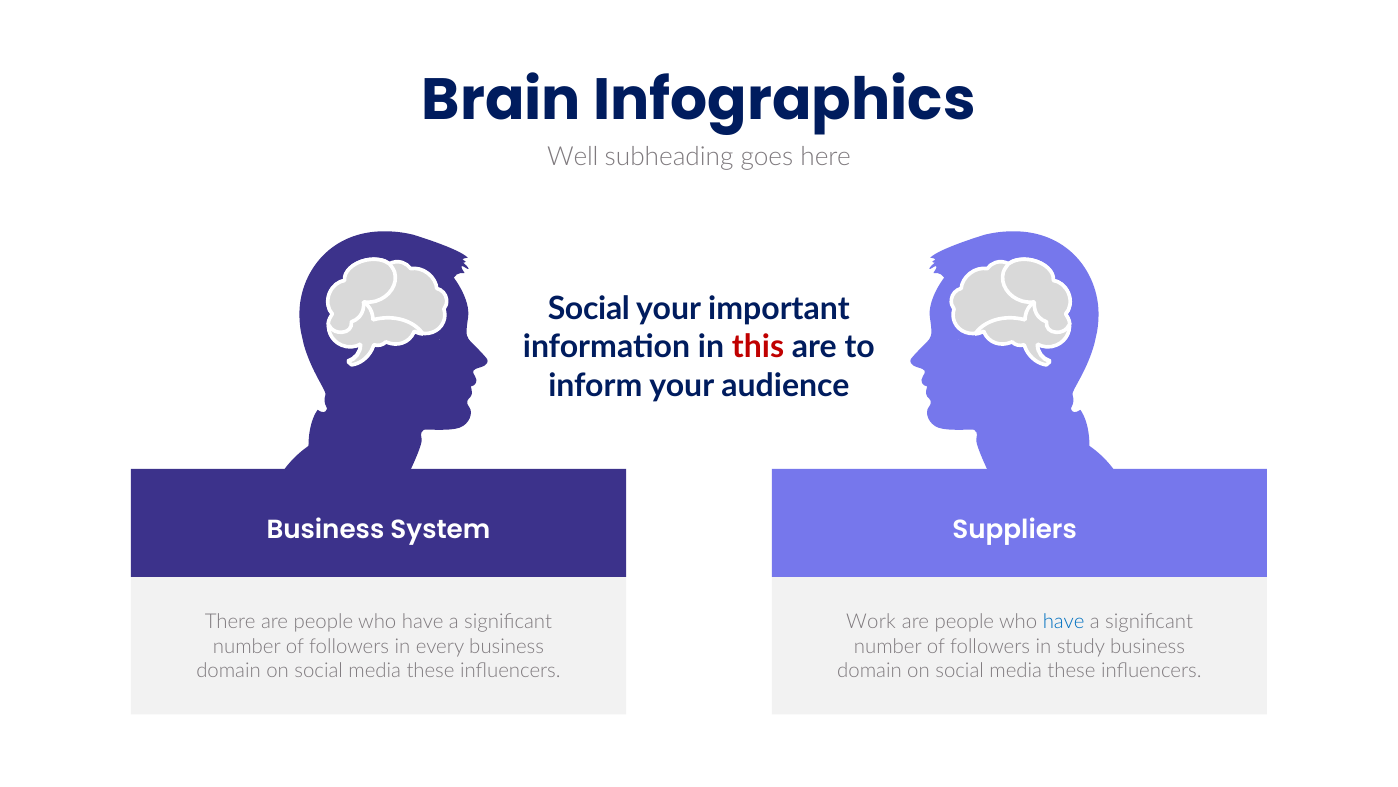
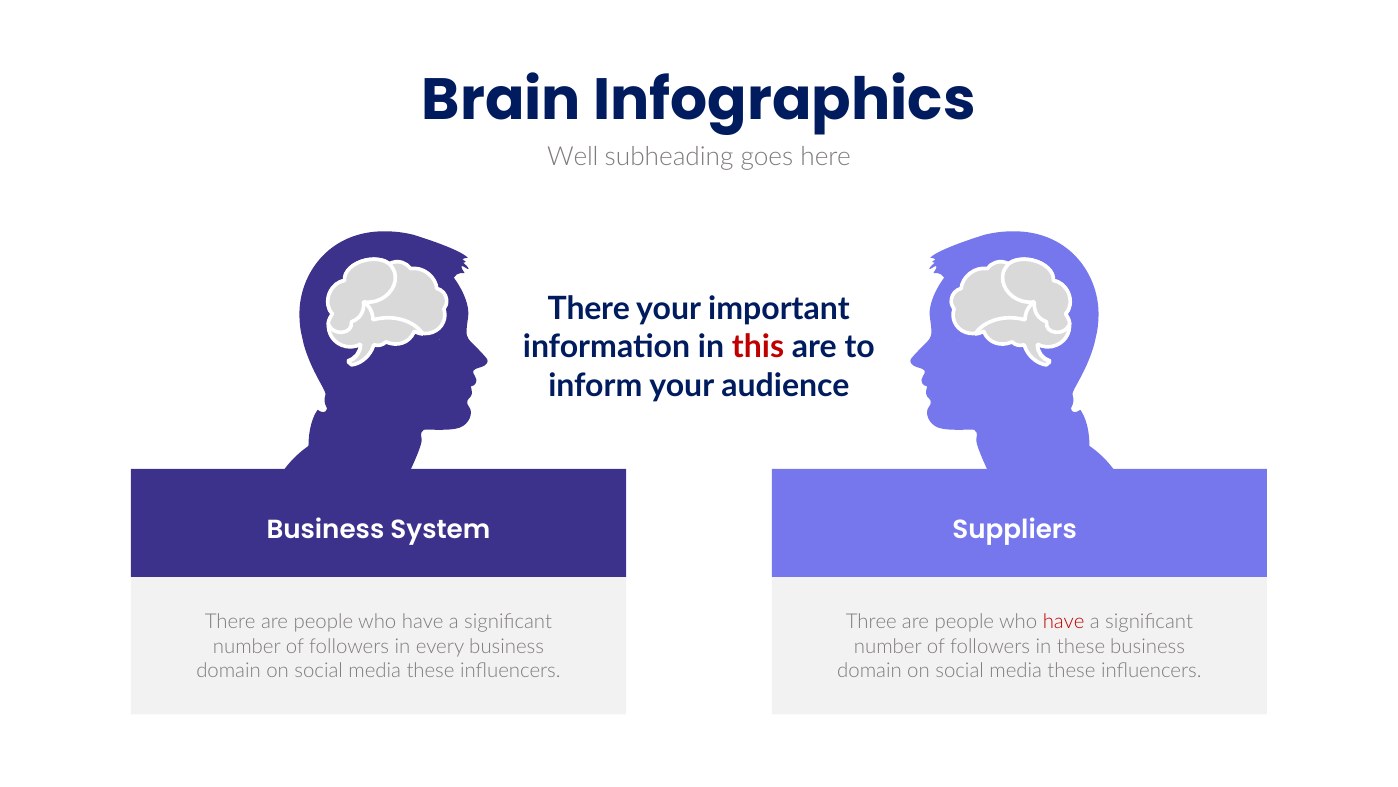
Social: Social -> There (589, 309)
Work: Work -> Three (871, 622)
have colour: blue -> red (1064, 622)
in study: study -> these (1081, 646)
